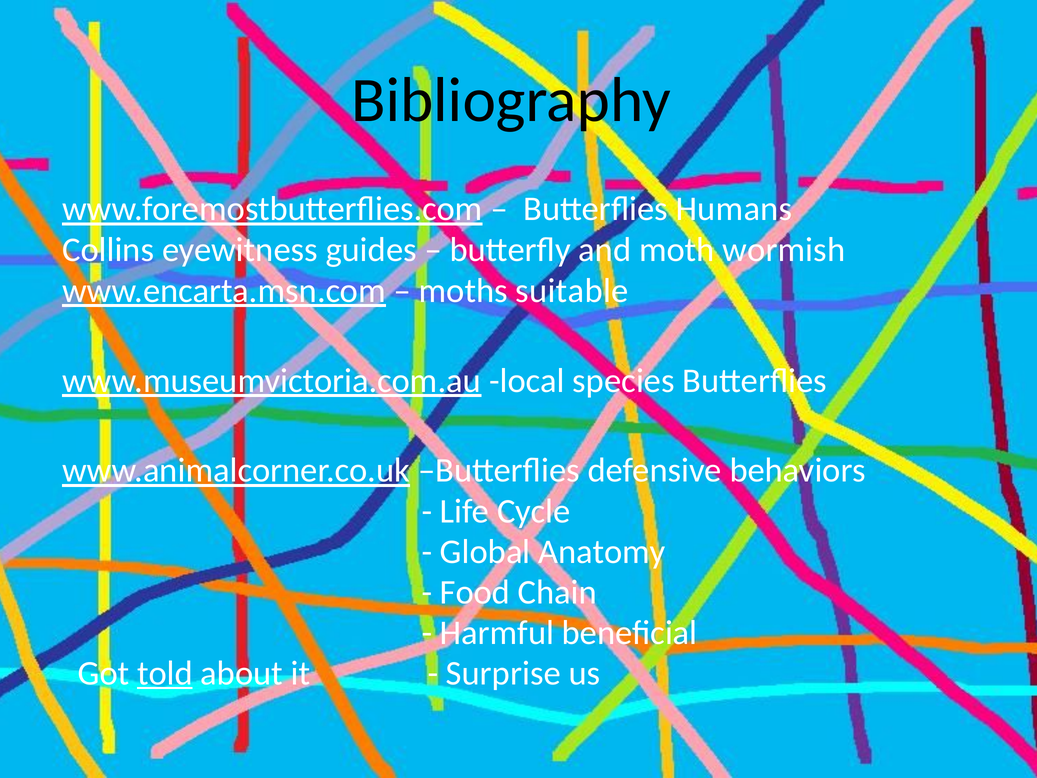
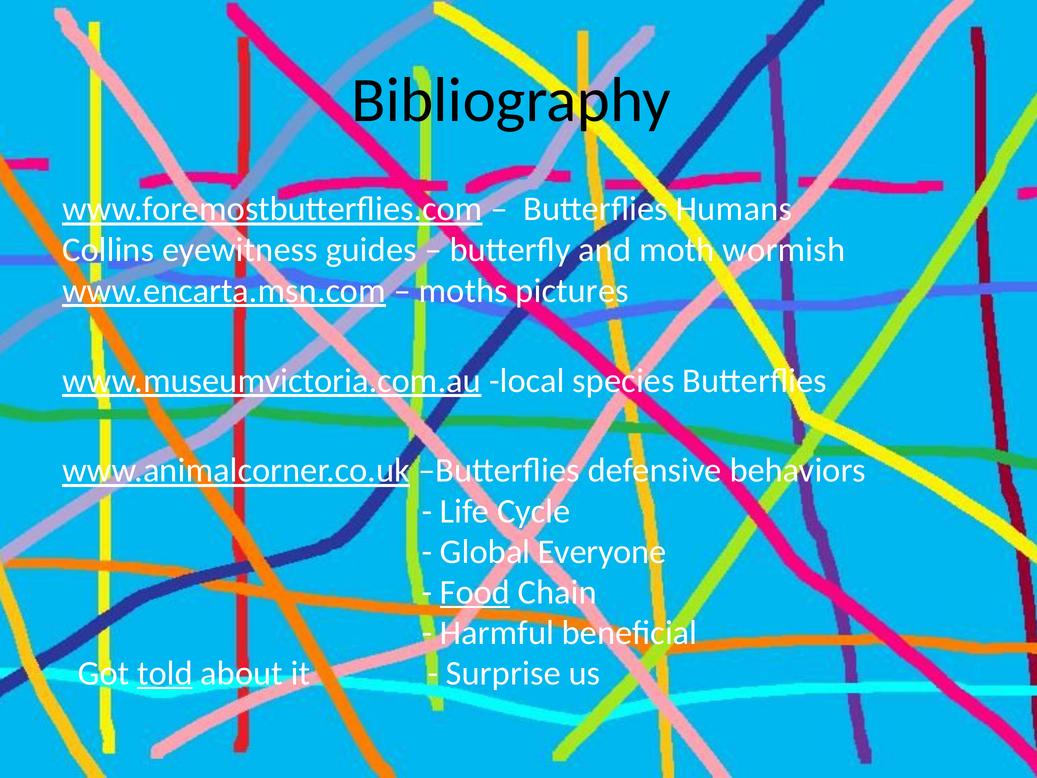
suitable: suitable -> pictures (572, 291)
Anatomy: Anatomy -> Everyone (602, 551)
Food underline: none -> present (475, 592)
